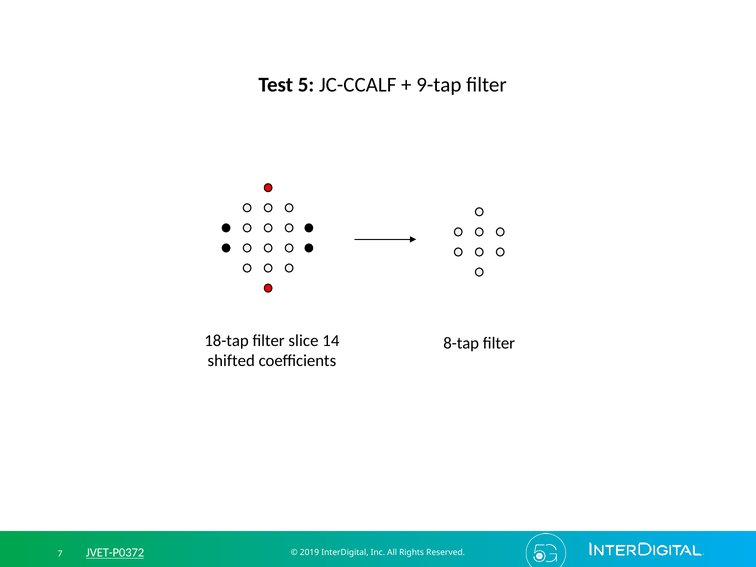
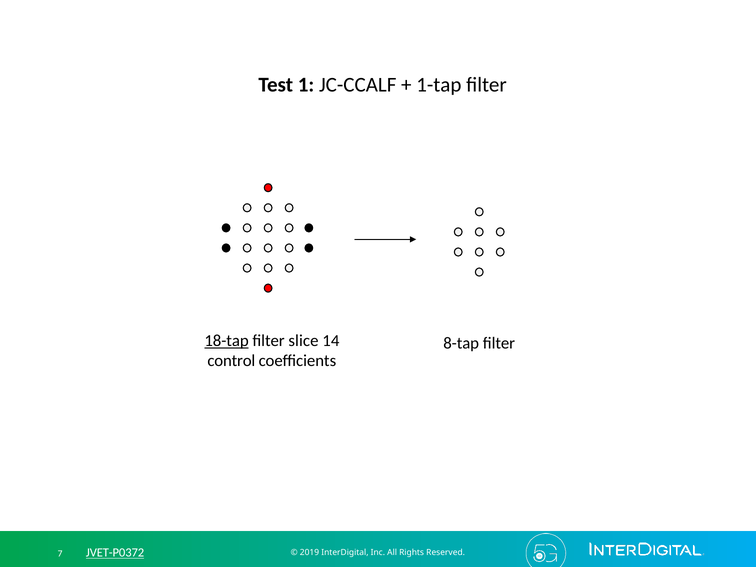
5: 5 -> 1 (306, 85)
9-tap: 9-tap -> 1-tap (439, 85)
18-tap underline: none -> present (227, 341)
shifted: shifted -> control (231, 361)
